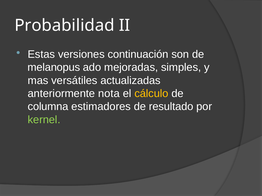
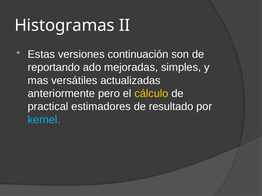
Probabilidad: Probabilidad -> Histogramas (65, 25)
melanopus: melanopus -> reportando (54, 68)
nota: nota -> pero (109, 94)
columna: columna -> practical (48, 107)
kernel colour: light green -> light blue (44, 120)
